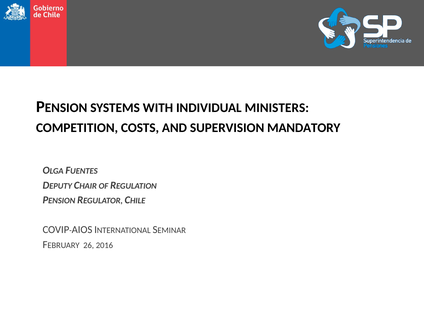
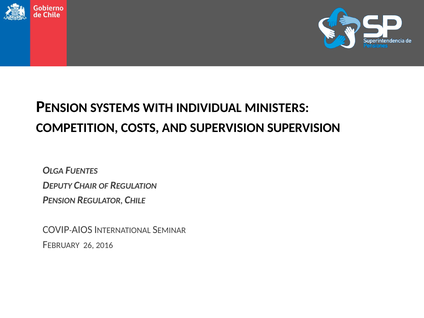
SUPERVISION MANDATORY: MANDATORY -> SUPERVISION (304, 128)
